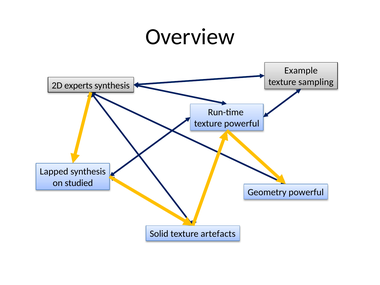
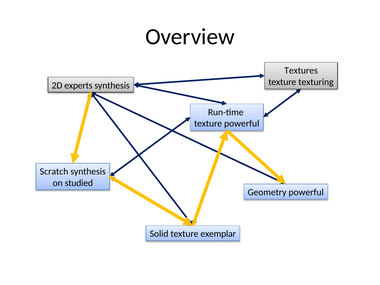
Example: Example -> Textures (301, 71)
sampling: sampling -> texturing (316, 82)
Lapped: Lapped -> Scratch (54, 172)
artefacts: artefacts -> exemplar (218, 234)
